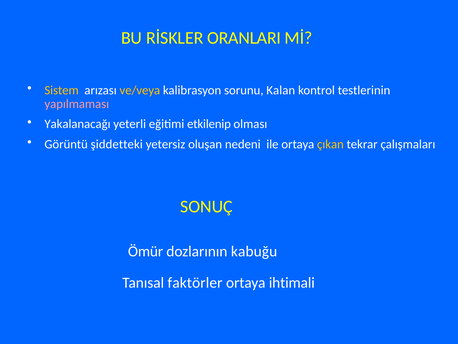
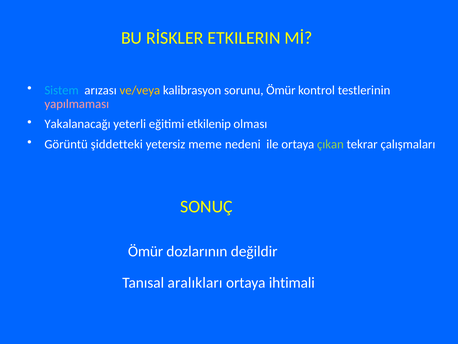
ORANLARI: ORANLARI -> ETKILERIN (244, 38)
Sistem colour: yellow -> light blue (62, 90)
sorunu Kalan: Kalan -> Ömür (281, 90)
oluşan: oluşan -> meme (205, 144)
çıkan colour: yellow -> light green (330, 144)
kabuğu: kabuğu -> değildir (254, 251)
faktörler: faktörler -> aralıkları (195, 282)
